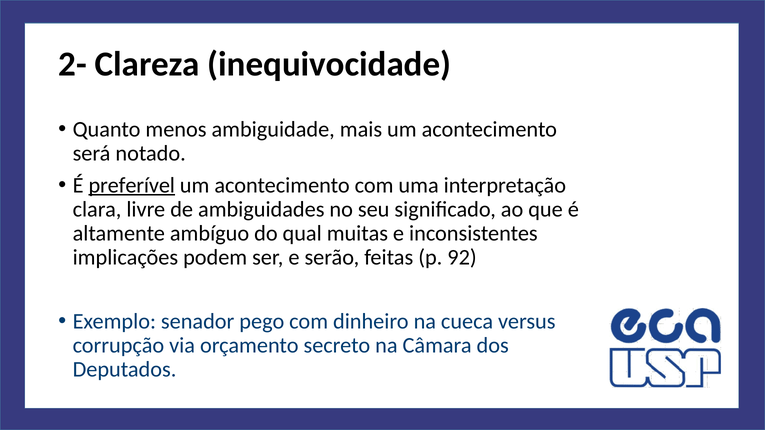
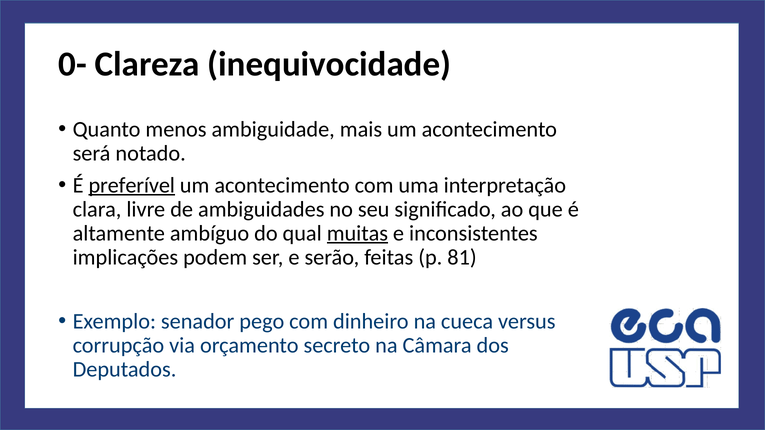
2-: 2- -> 0- (73, 64)
muitas underline: none -> present (357, 233)
92: 92 -> 81 (462, 258)
